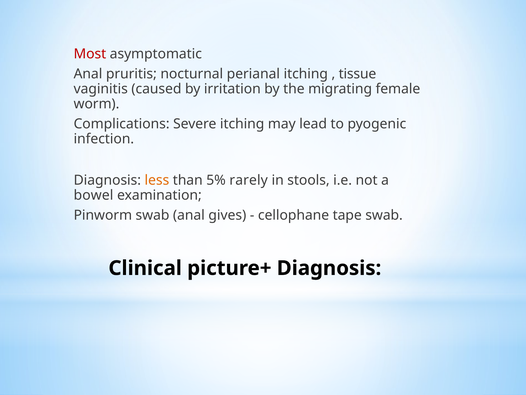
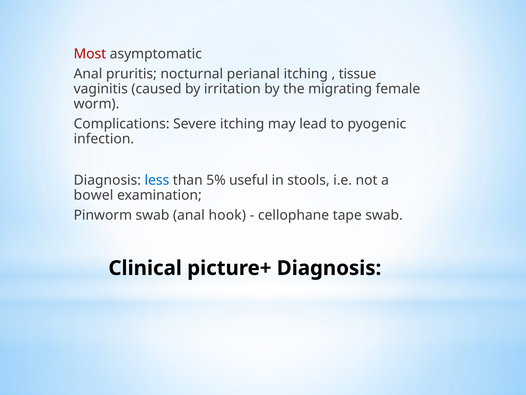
less colour: orange -> blue (157, 180)
rarely: rarely -> useful (249, 180)
gives: gives -> hook (227, 215)
